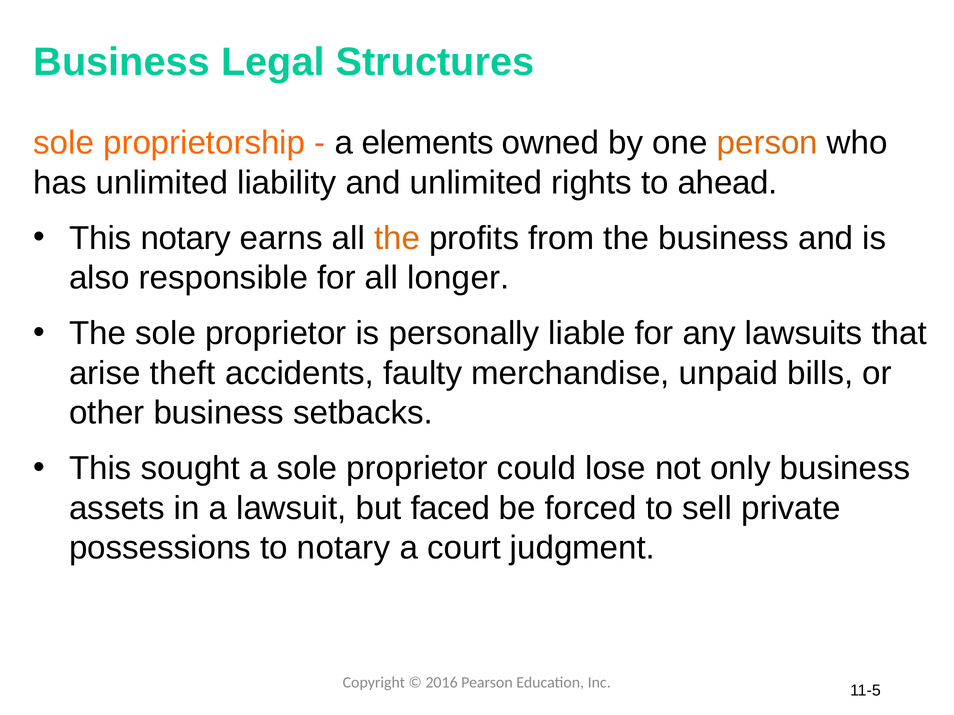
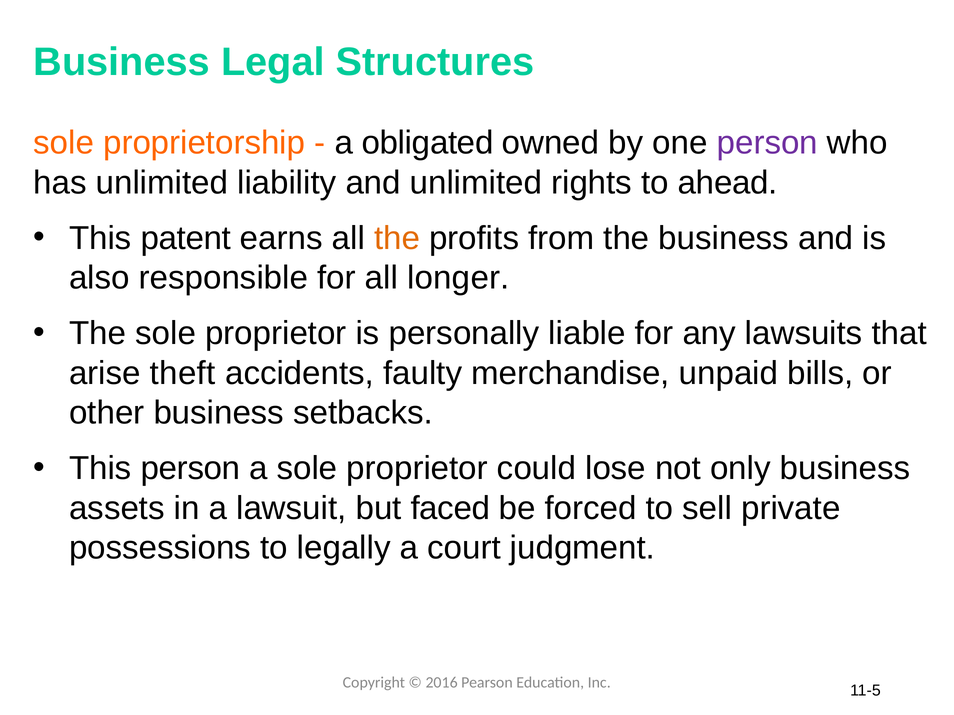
elements: elements -> obligated (428, 143)
person colour: orange -> purple (767, 143)
This notary: notary -> patent (186, 238)
This sought: sought -> person (191, 469)
to notary: notary -> legally (344, 548)
